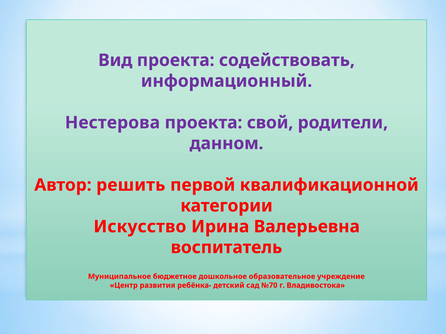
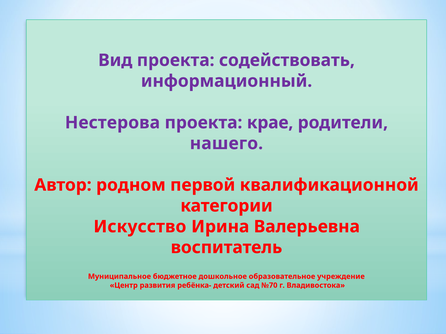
свой: свой -> крае (270, 123)
данном: данном -> нашего (226, 144)
решить: решить -> родном (131, 185)
